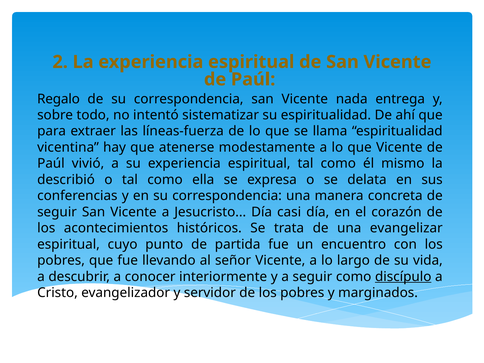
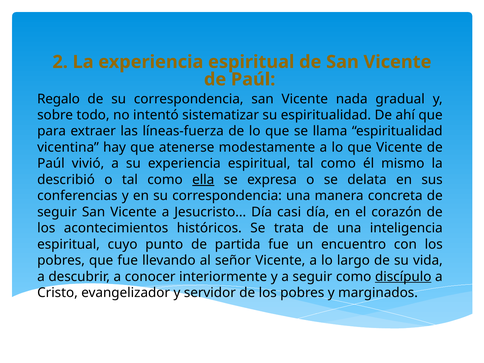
entrega: entrega -> gradual (400, 99)
ella underline: none -> present (203, 180)
evangelizar: evangelizar -> inteligencia (406, 228)
